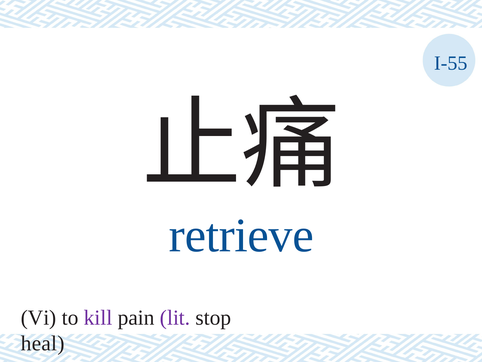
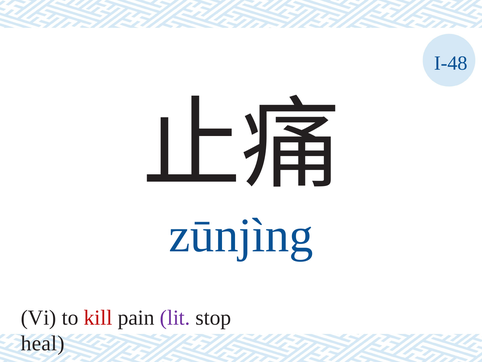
I-55: I-55 -> I-48 (451, 63)
retrieve: retrieve -> zūnjìng (241, 235)
kill colour: purple -> red (98, 317)
